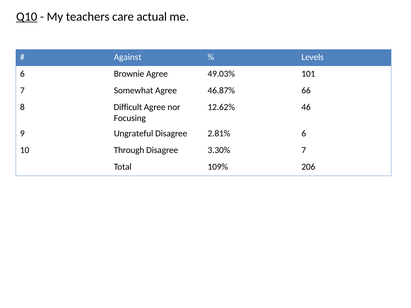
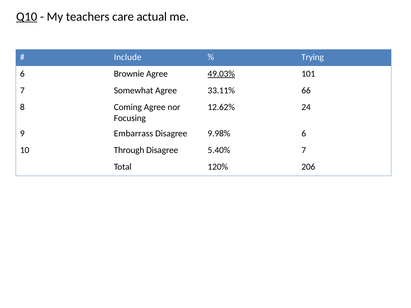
Against: Against -> Include (128, 57)
Levels: Levels -> Trying (313, 57)
49.03% underline: none -> present (221, 74)
46.87%: 46.87% -> 33.11% (221, 91)
Difficult: Difficult -> Coming (128, 107)
46: 46 -> 24 (306, 107)
Ungrateful: Ungrateful -> Embarrass (133, 134)
2.81%: 2.81% -> 9.98% (219, 134)
3.30%: 3.30% -> 5.40% (219, 150)
109%: 109% -> 120% (218, 167)
